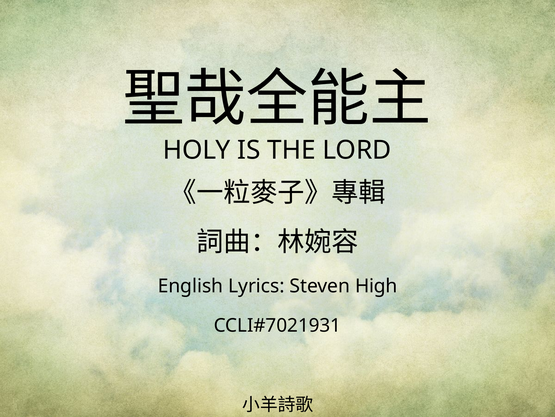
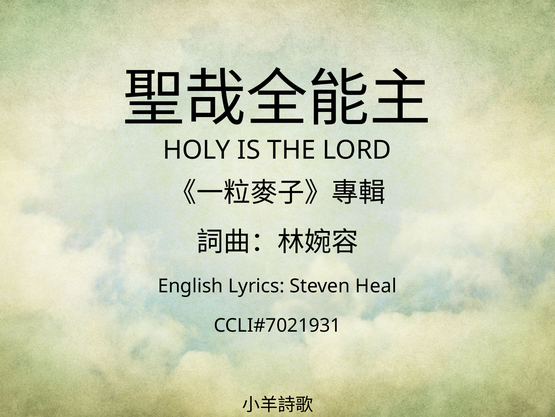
High: High -> Heal (376, 286)
